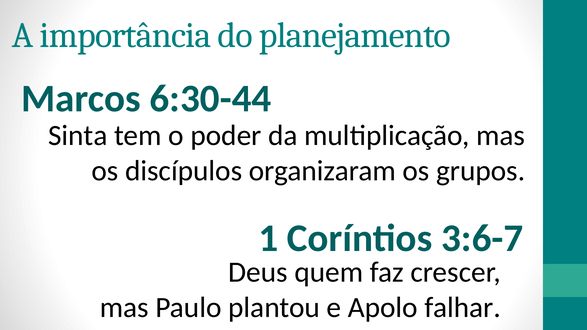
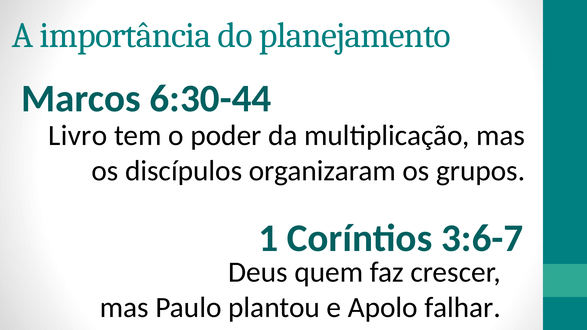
Sinta: Sinta -> Livro (78, 136)
